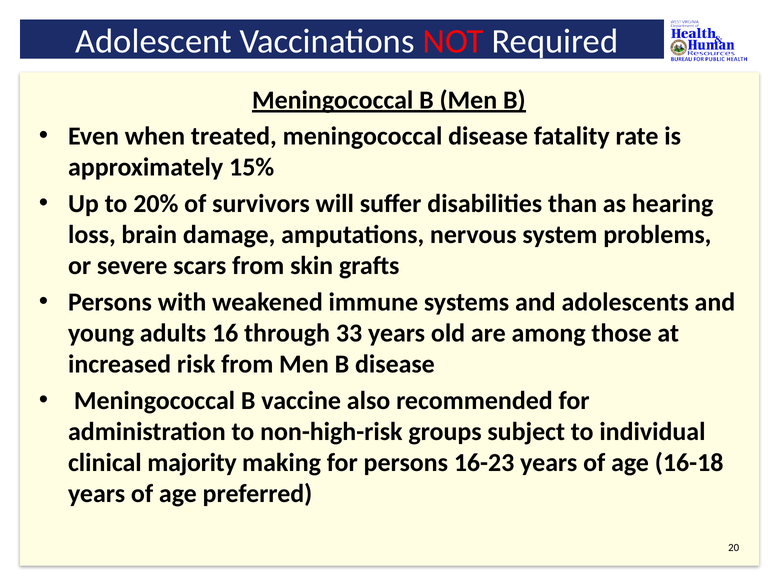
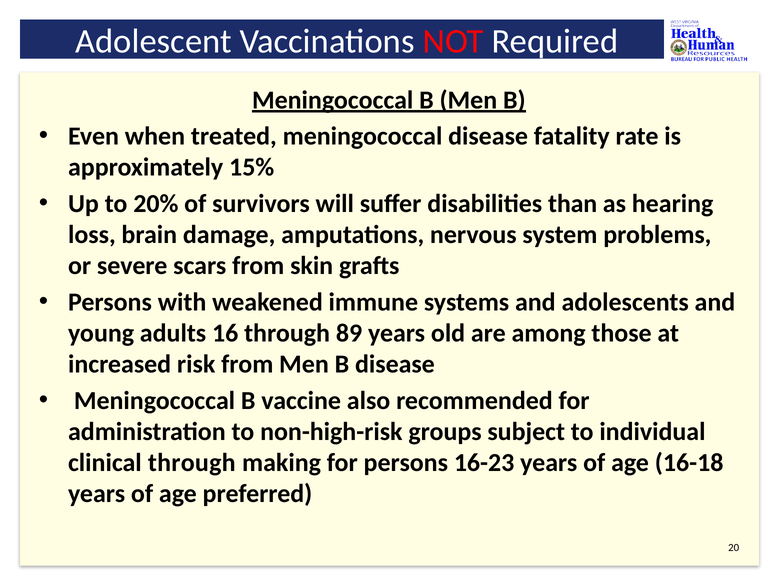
33: 33 -> 89 (349, 333)
clinical majority: majority -> through (192, 463)
